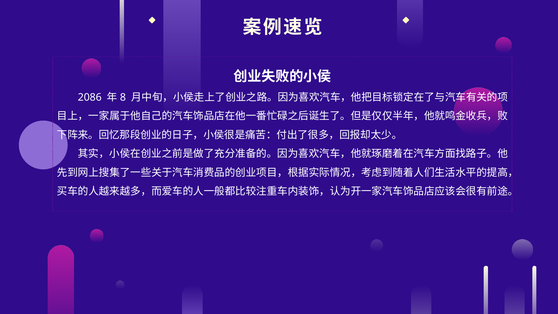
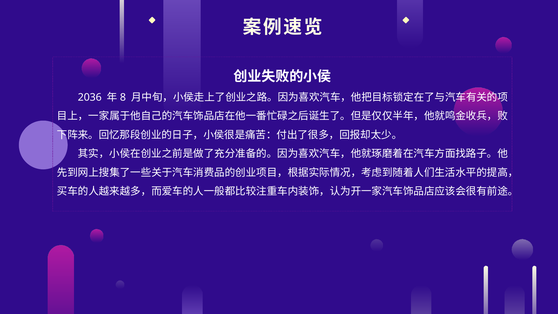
2086: 2086 -> 2036 (90, 97)
